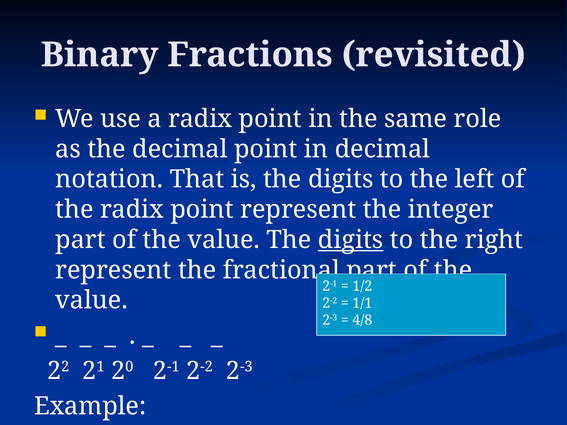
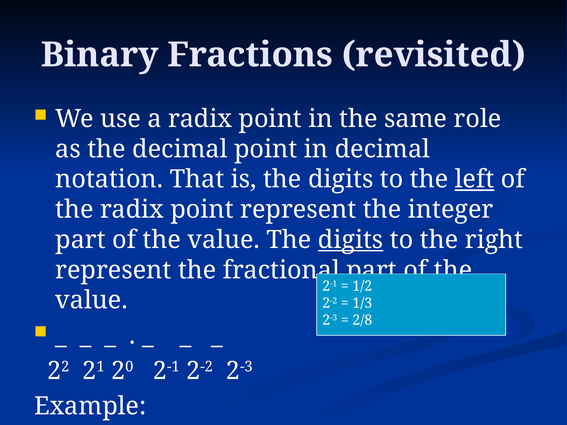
left underline: none -> present (475, 179)
1/1: 1/1 -> 1/3 (362, 303)
4/8: 4/8 -> 2/8 (362, 320)
